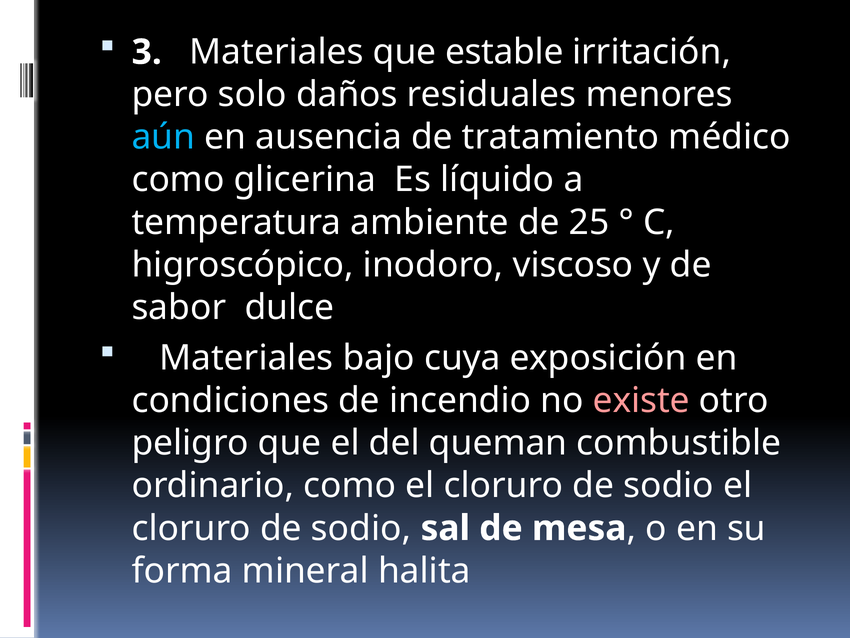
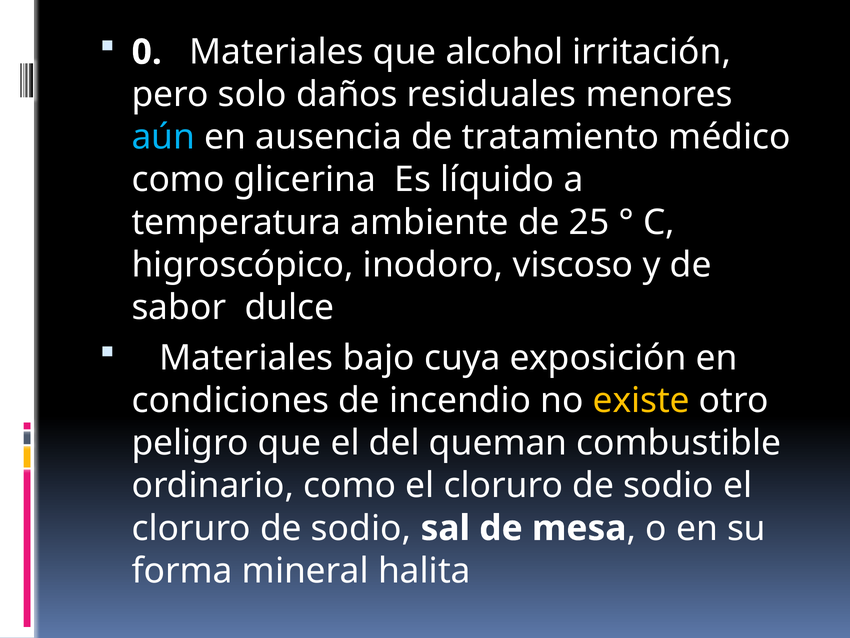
3: 3 -> 0 (147, 52)
estable: estable -> alcohol (504, 52)
existe colour: pink -> yellow (641, 400)
